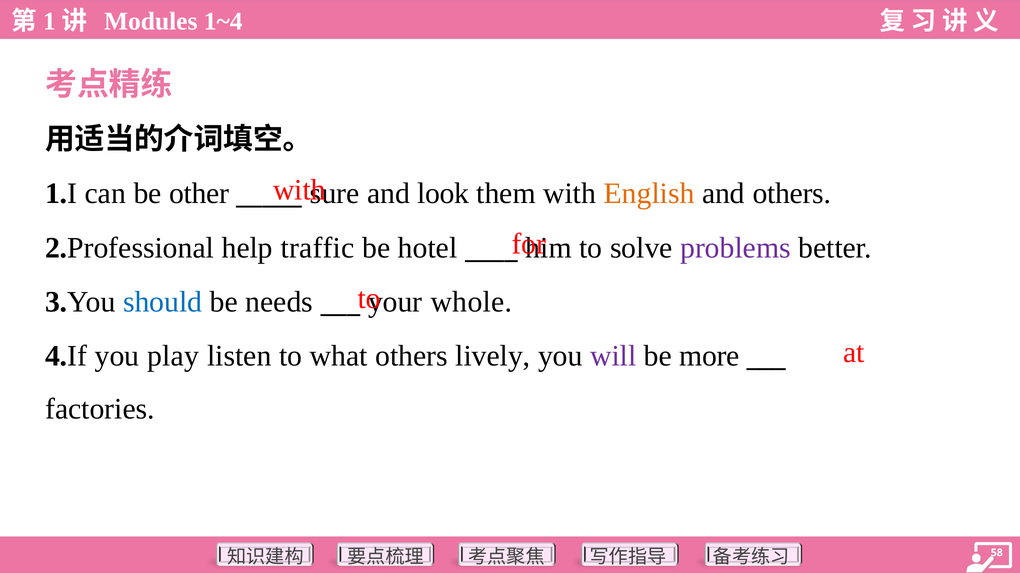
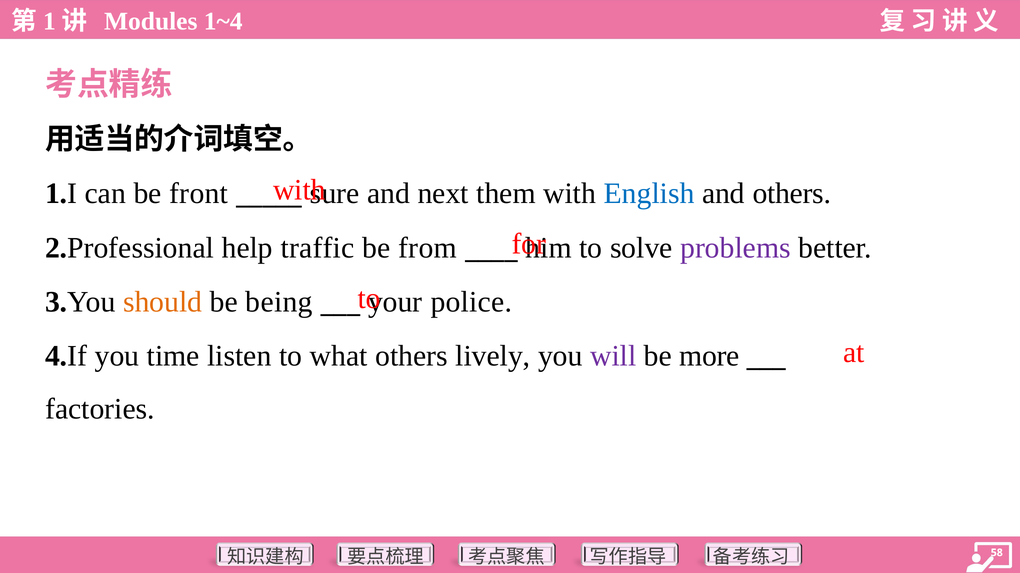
other: other -> front (199, 194)
look: look -> next (443, 194)
English colour: orange -> blue (649, 194)
hotel: hotel -> from (427, 248)
should colour: blue -> orange (163, 302)
needs: needs -> being (279, 302)
whole: whole -> police (471, 302)
play: play -> time (173, 356)
